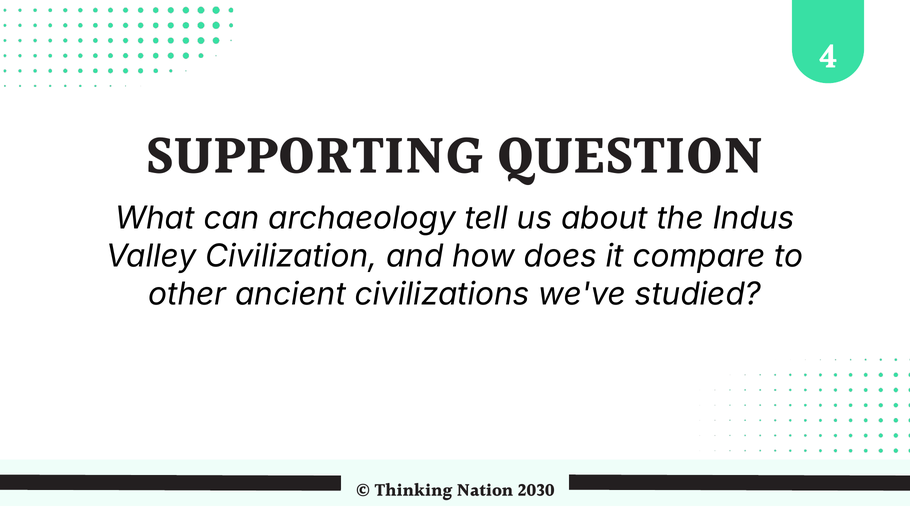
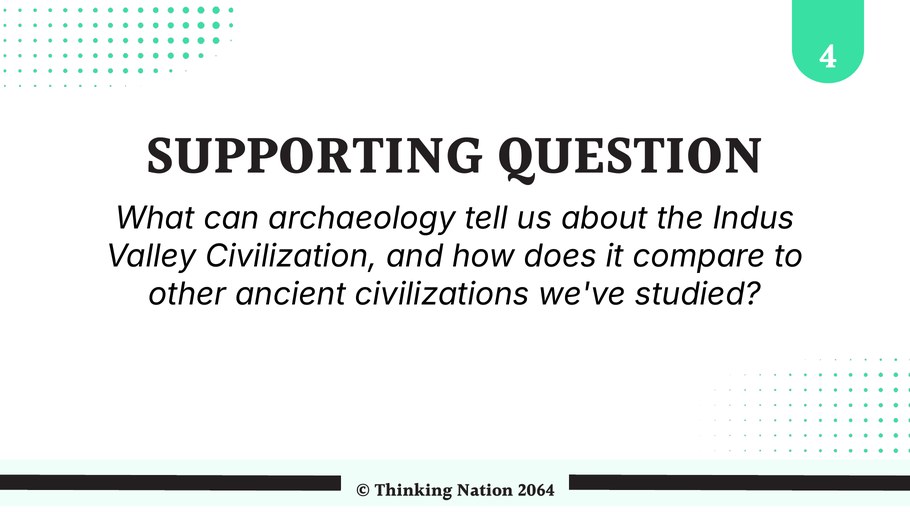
2030: 2030 -> 2064 (536, 491)
